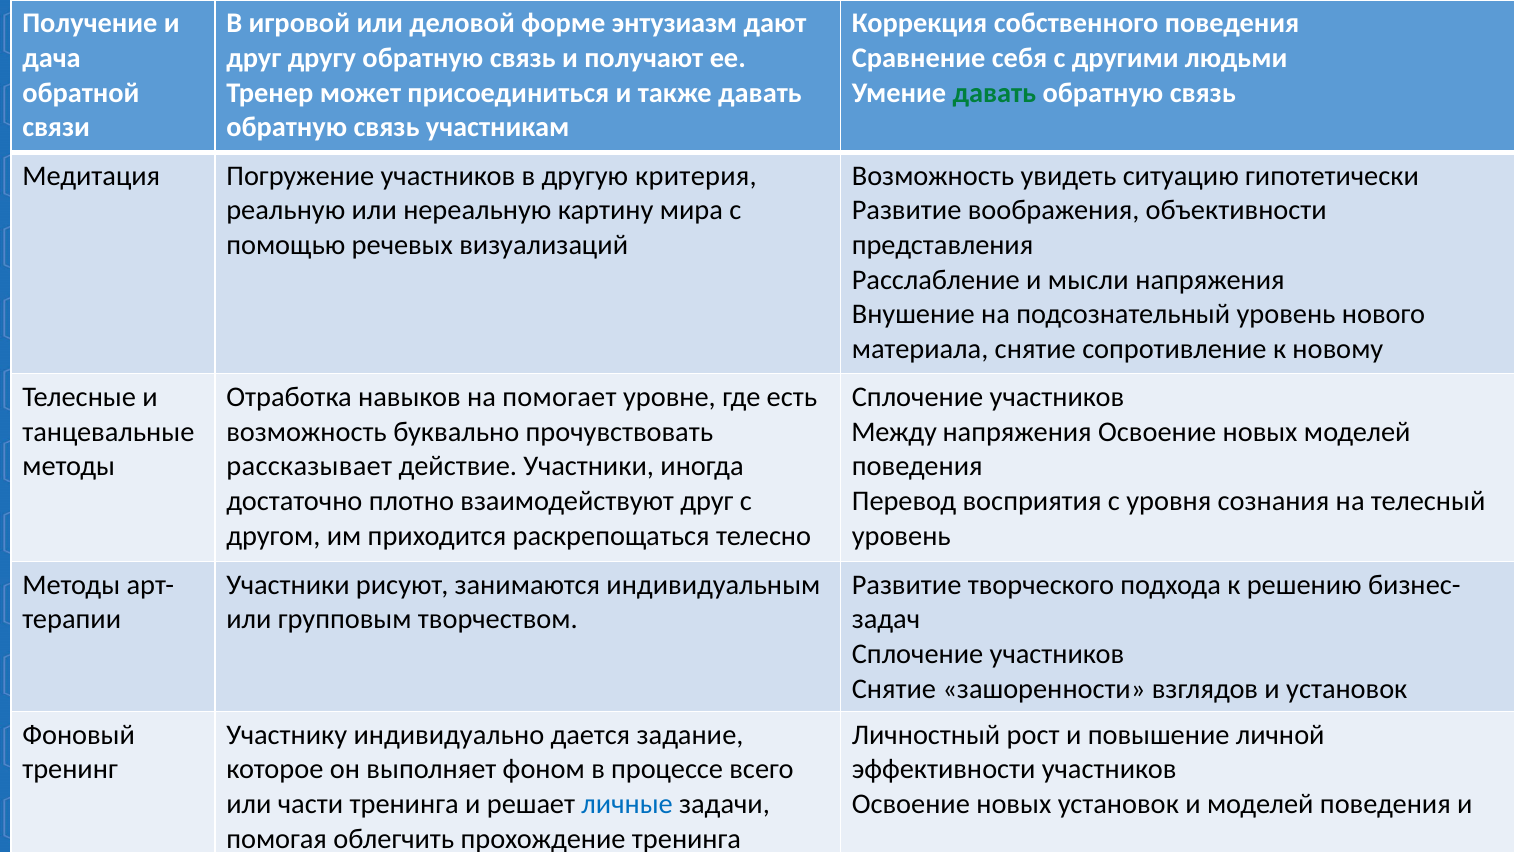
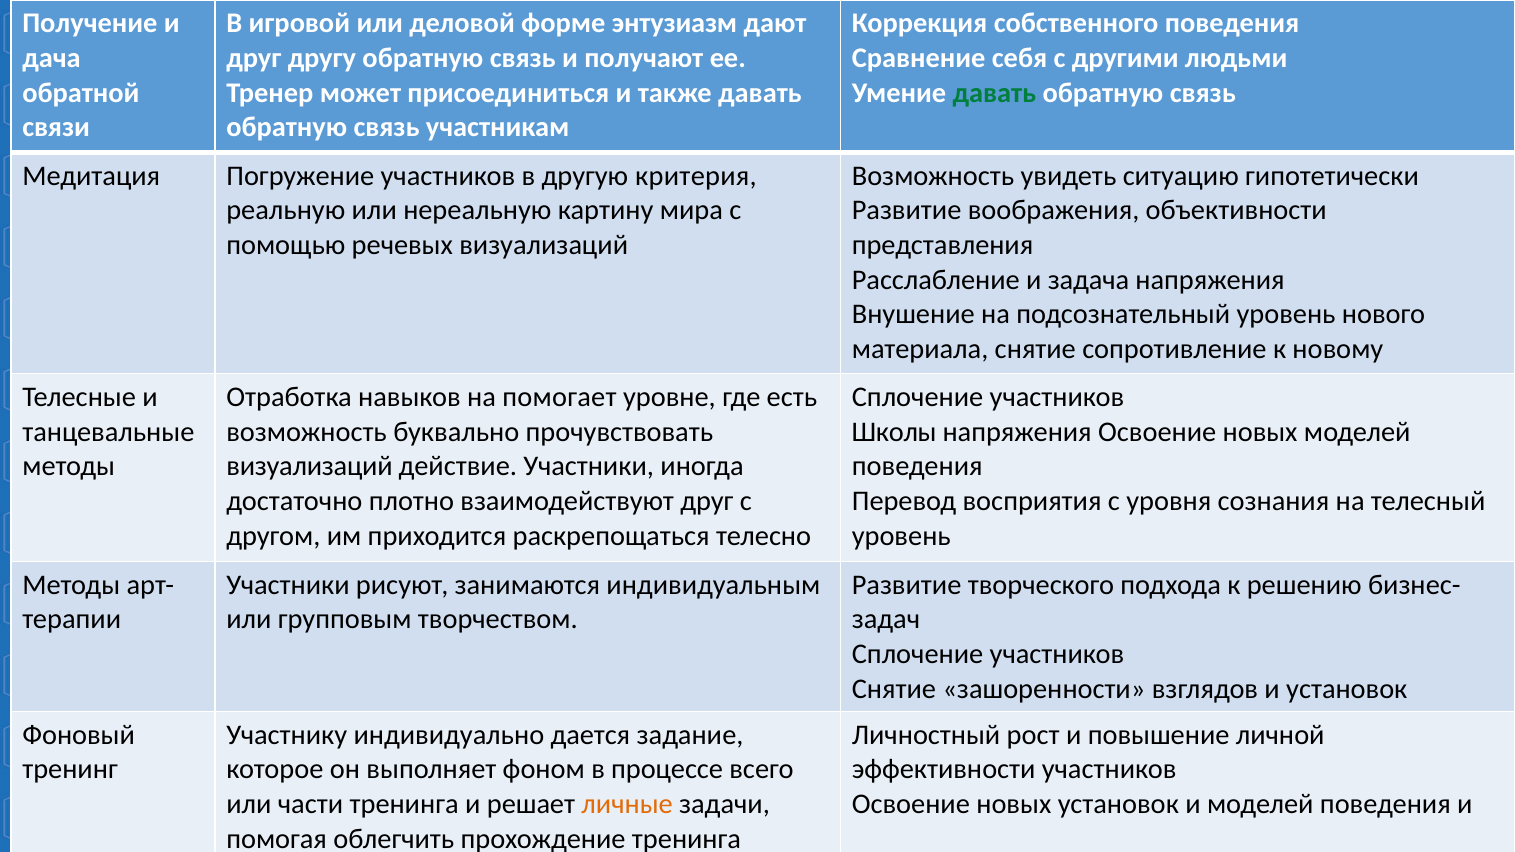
мысли: мысли -> задача (1089, 280)
Между: Между -> Школы (894, 432)
рассказывает: рассказывает -> визуализаций (310, 467)
личные colour: blue -> orange (627, 804)
